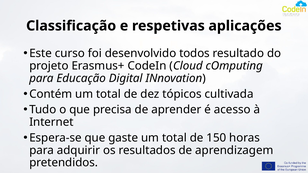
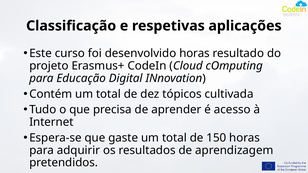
desenvolvido todos: todos -> horas (194, 53)
